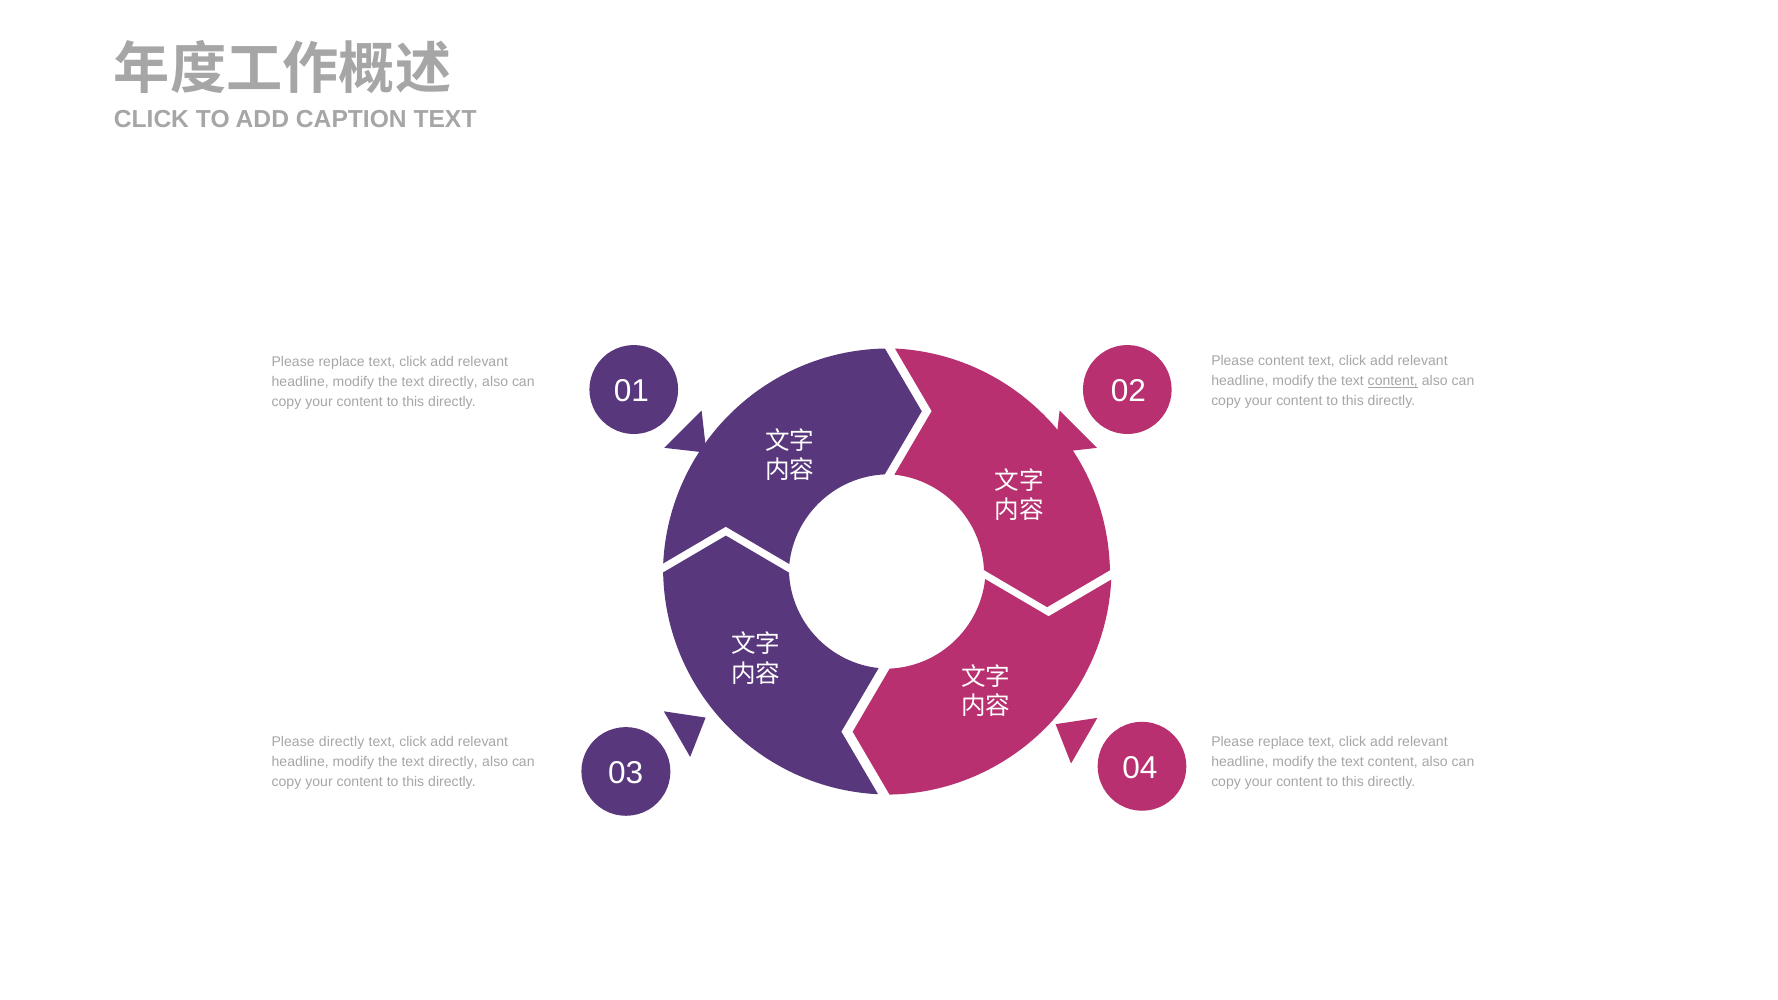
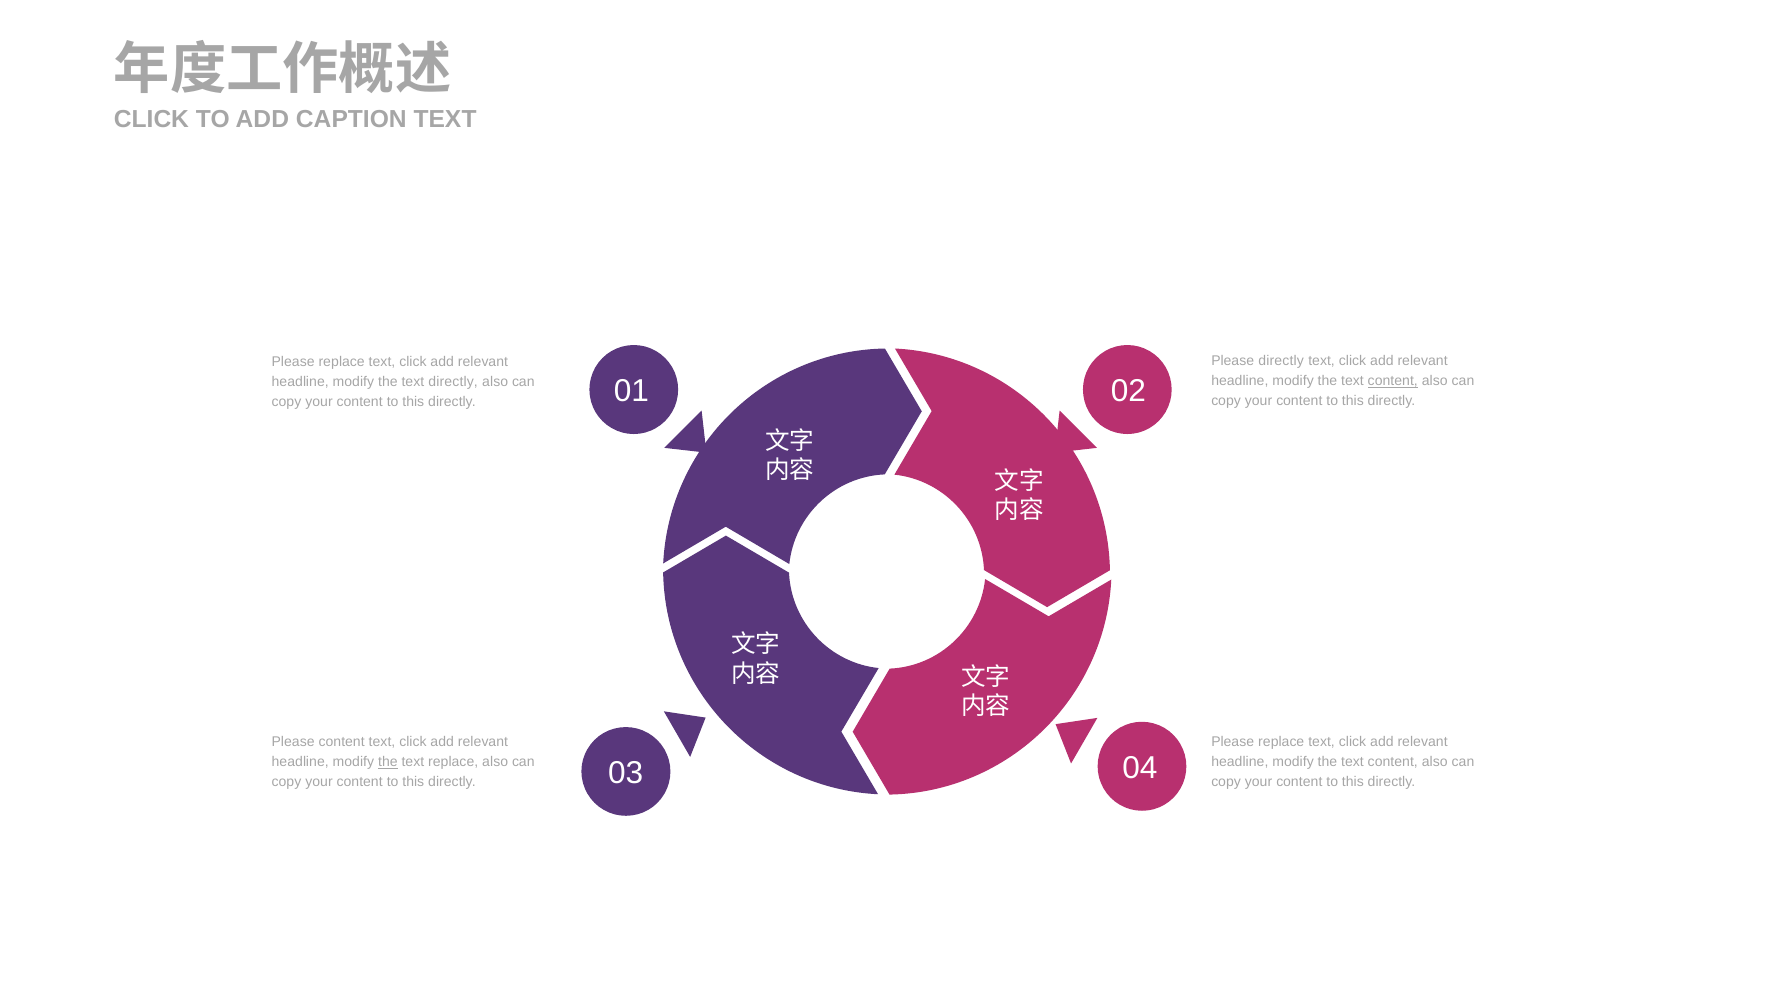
Please content: content -> directly (1281, 361)
Please directly: directly -> content (342, 742)
the underline: none -> present (388, 762)
directly: directly -> replace (453, 762)
